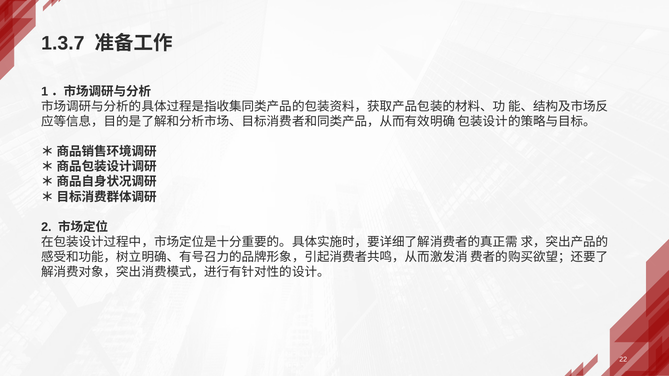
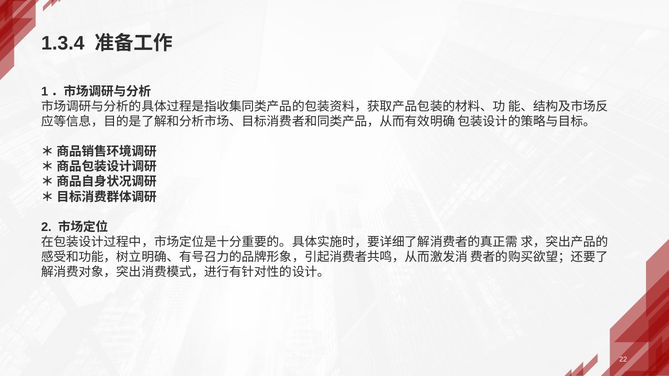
1.3.7: 1.3.7 -> 1.3.4 (63, 43)
